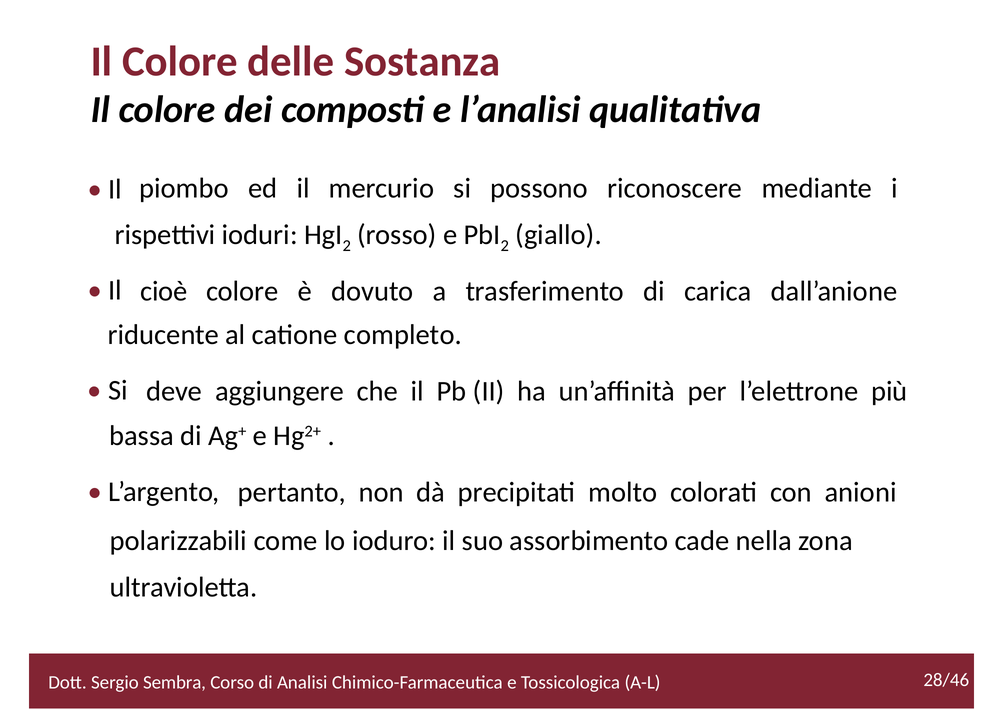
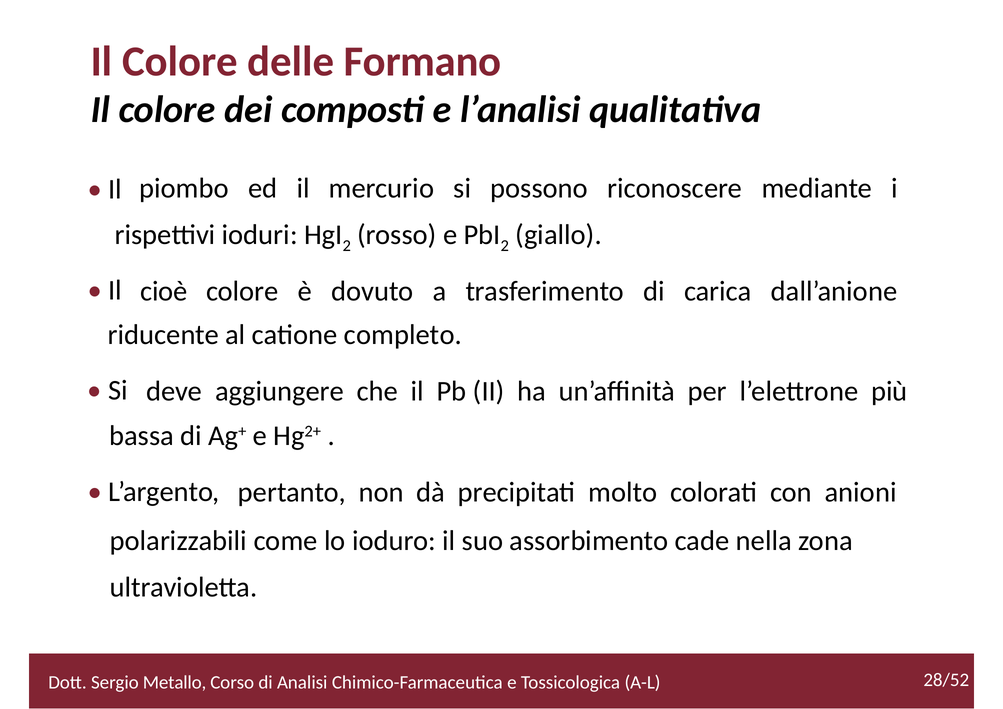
Sostanza: Sostanza -> Formano (422, 62)
28/46: 28/46 -> 28/52 (946, 680)
Sembra: Sembra -> Metallo (175, 682)
